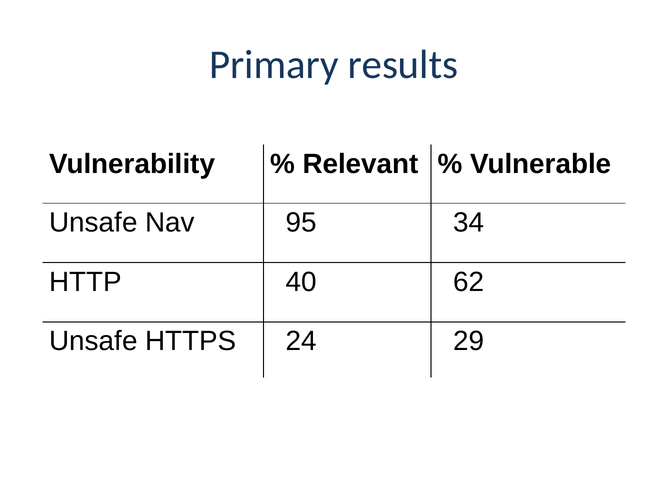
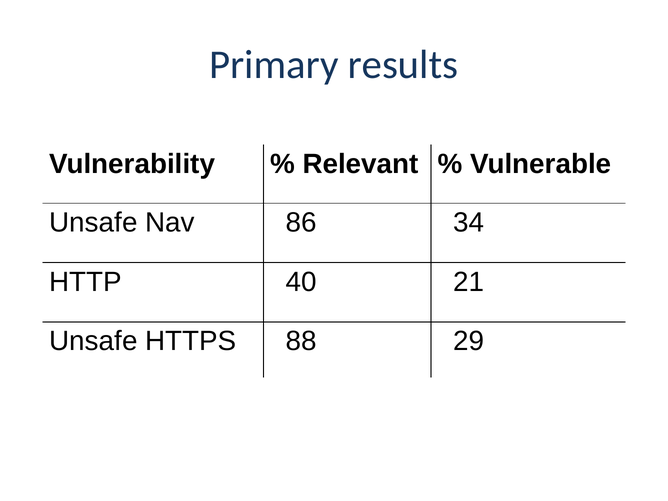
95: 95 -> 86 (301, 222)
62: 62 -> 21 (469, 282)
24: 24 -> 88 (301, 341)
